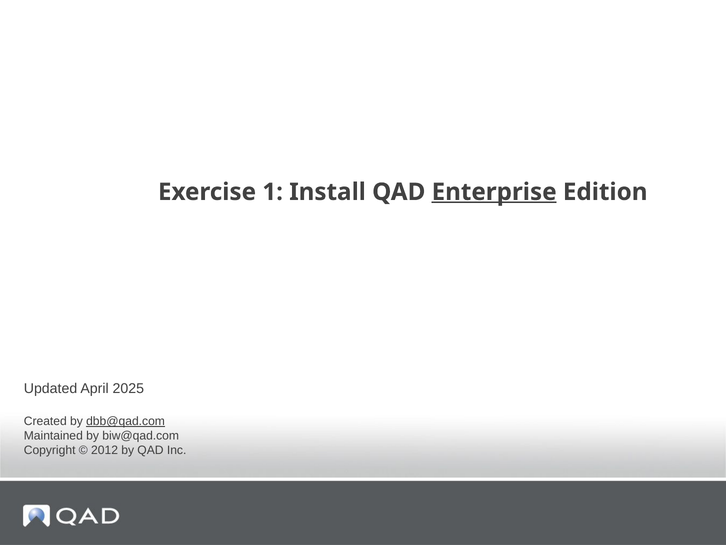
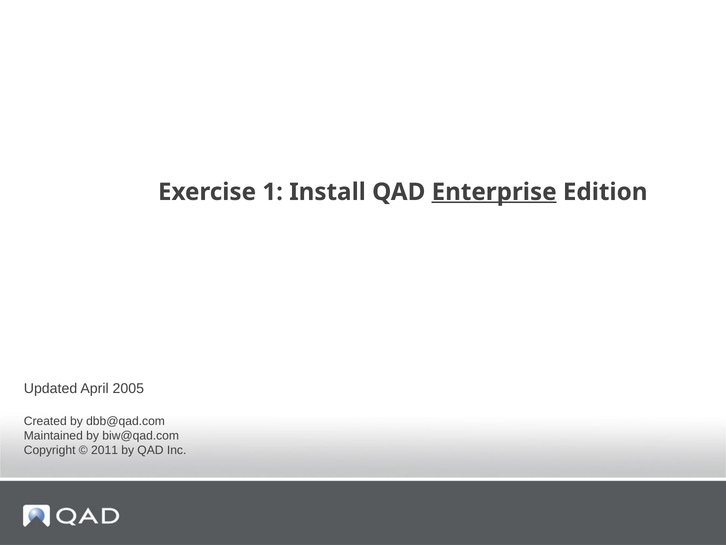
2025: 2025 -> 2005 (128, 388)
dbb@qad.com underline: present -> none (126, 421)
2012: 2012 -> 2011 (105, 450)
